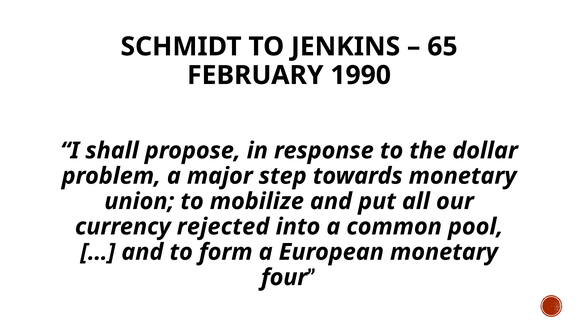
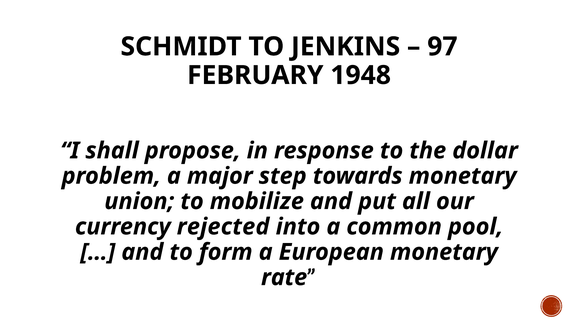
65: 65 -> 97 (442, 47)
1990: 1990 -> 1948 (361, 75)
four: four -> rate (284, 277)
